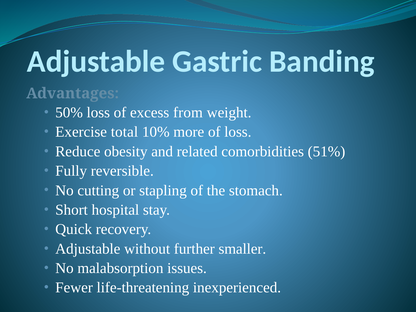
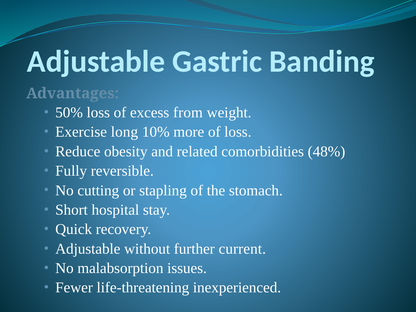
total: total -> long (124, 132)
51%: 51% -> 48% (327, 151)
smaller: smaller -> current (242, 249)
